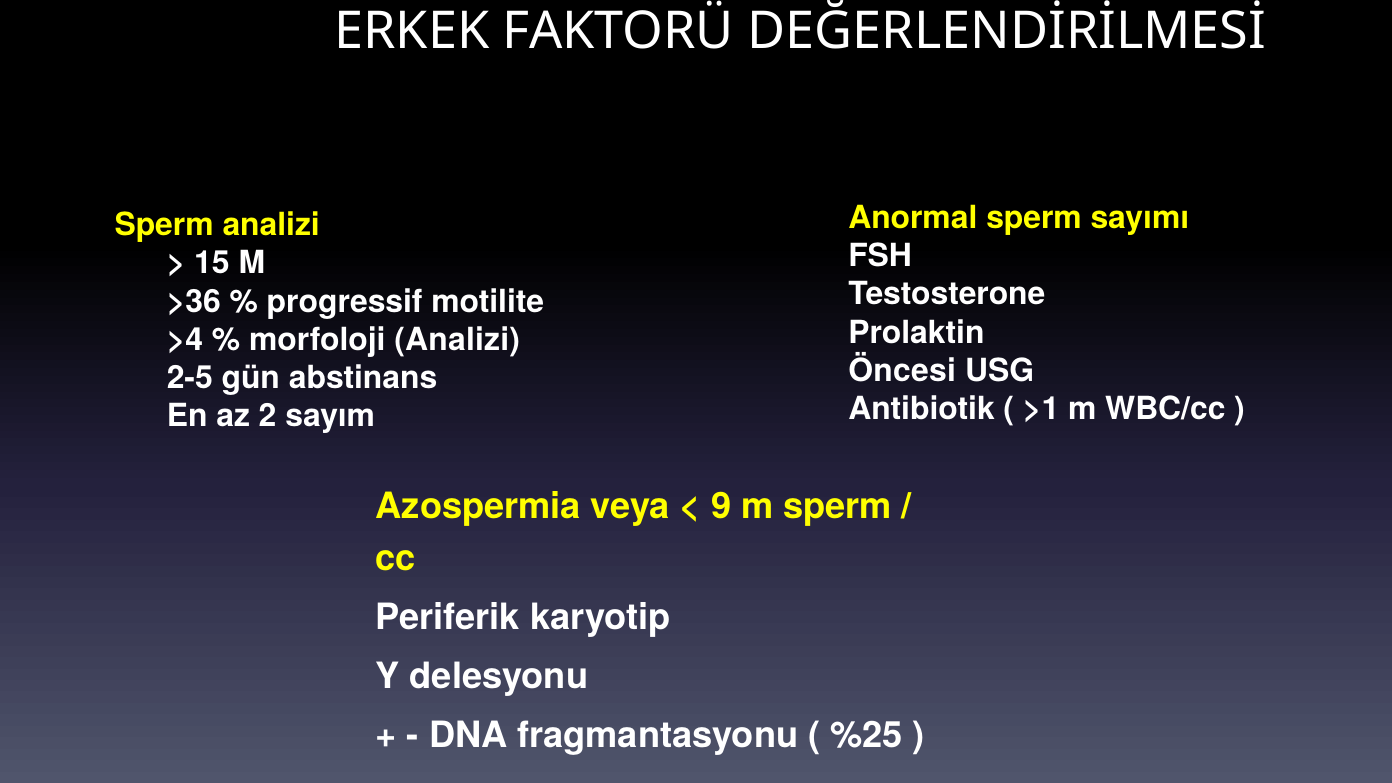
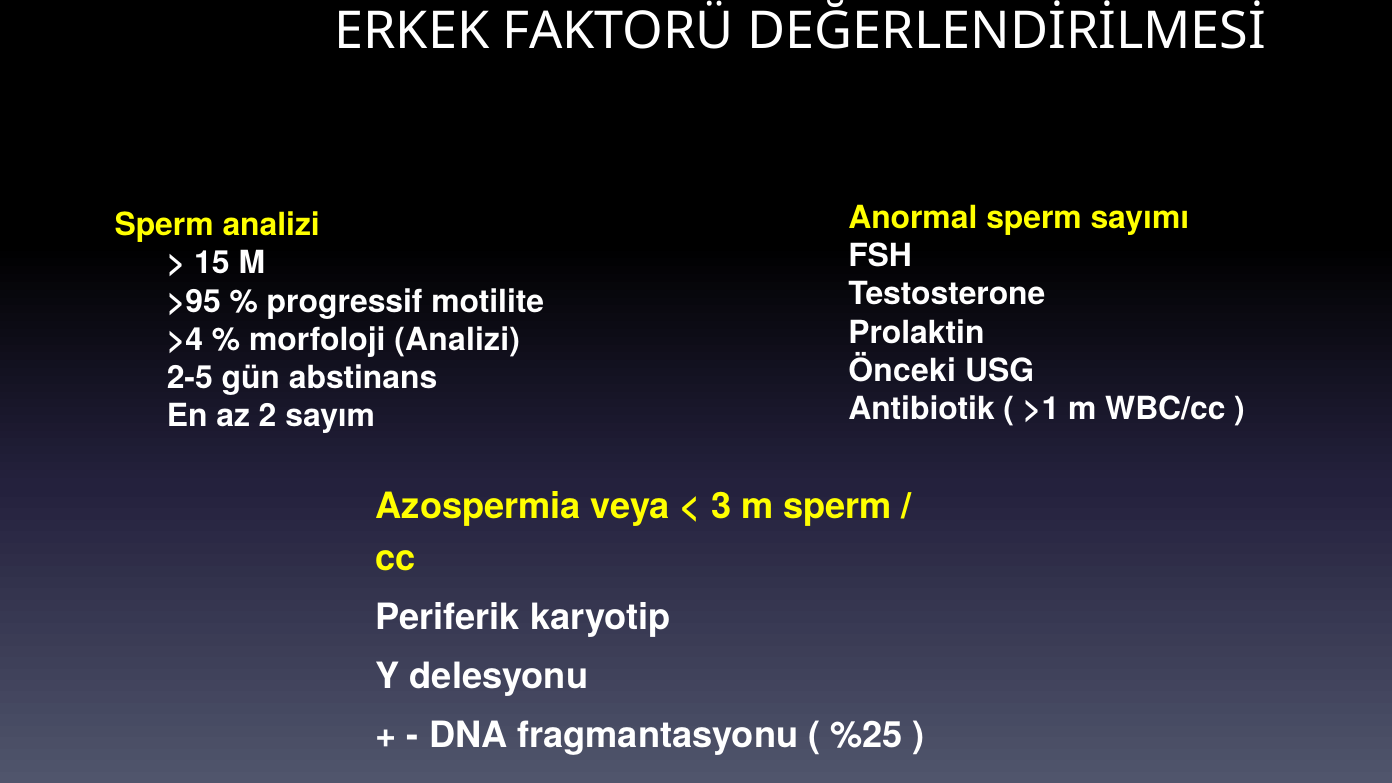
>36: >36 -> >95 (194, 302)
Öncesi: Öncesi -> Önceki (902, 371)
9: 9 -> 3 (721, 506)
